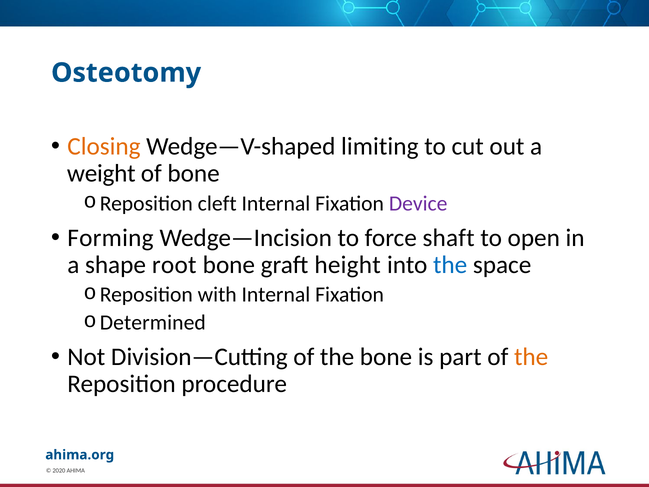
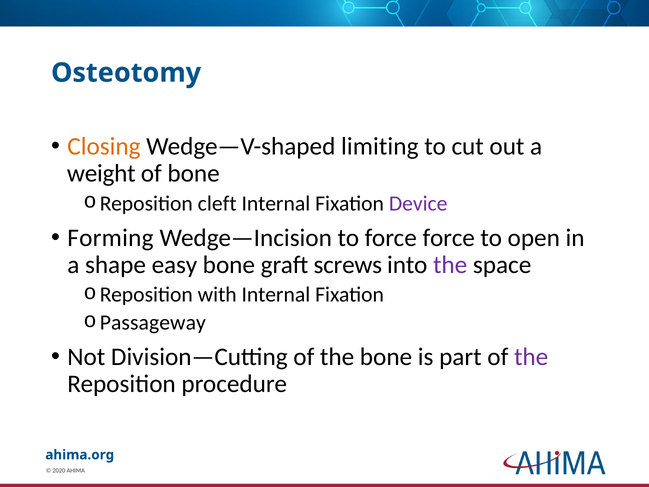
force shaft: shaft -> force (449, 238)
root: root -> easy (174, 265)
height: height -> screws (348, 265)
the colour: blue -> purple (450, 265)
Determined: Determined -> Passageway (153, 322)
the colour: orange -> purple (531, 357)
